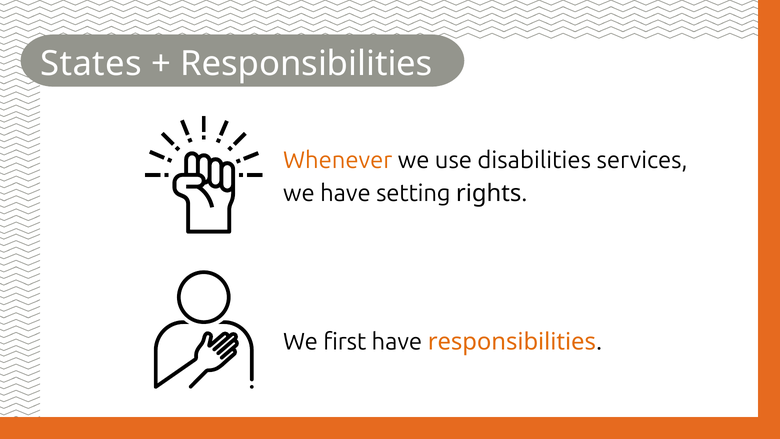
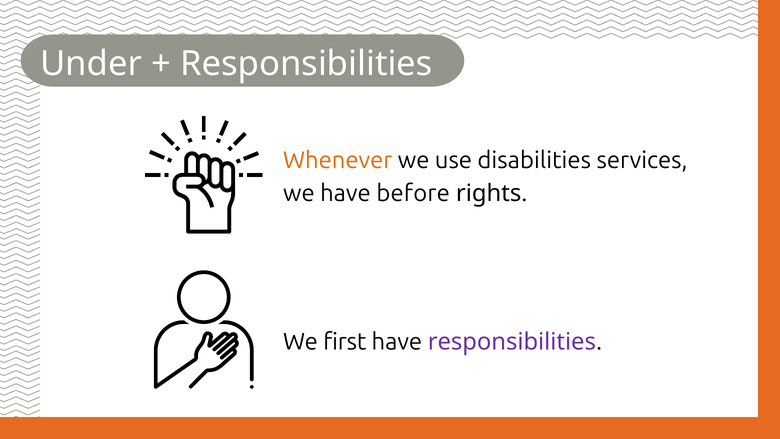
States: States -> Under (91, 64)
setting: setting -> before (413, 193)
responsibilities colour: orange -> purple (512, 342)
